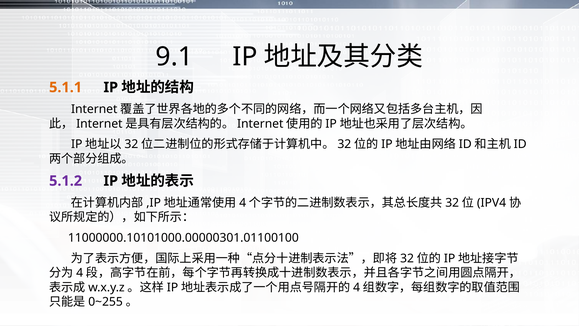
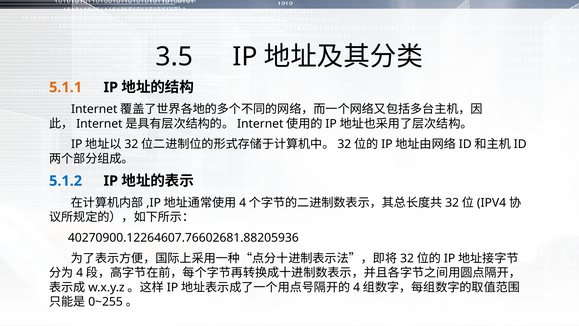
9.1: 9.1 -> 3.5 (174, 57)
5.1.2 colour: purple -> blue (66, 181)
11000000.10101000.00000301.01100100: 11000000.10101000.00000301.01100100 -> 40270900.12264607.76602681.88205936 (183, 238)
